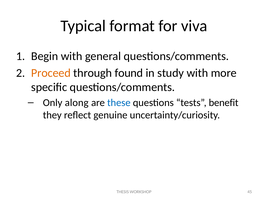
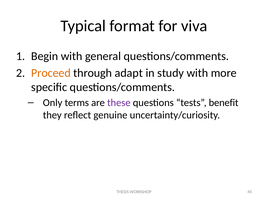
found: found -> adapt (129, 73)
along: along -> terms (77, 103)
these colour: blue -> purple (119, 103)
